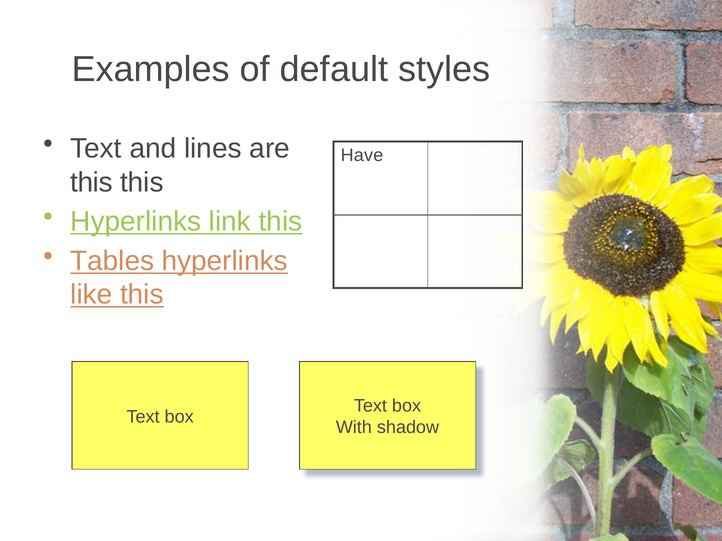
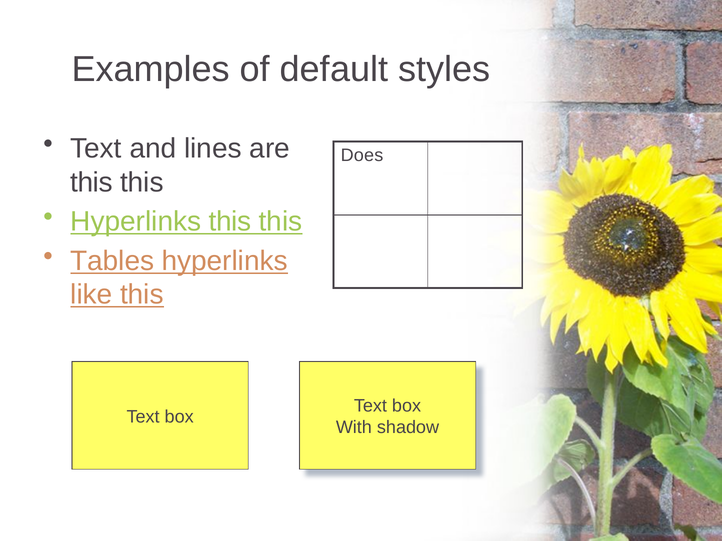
Have: Have -> Does (362, 156)
Hyperlinks link: link -> this (230, 222)
